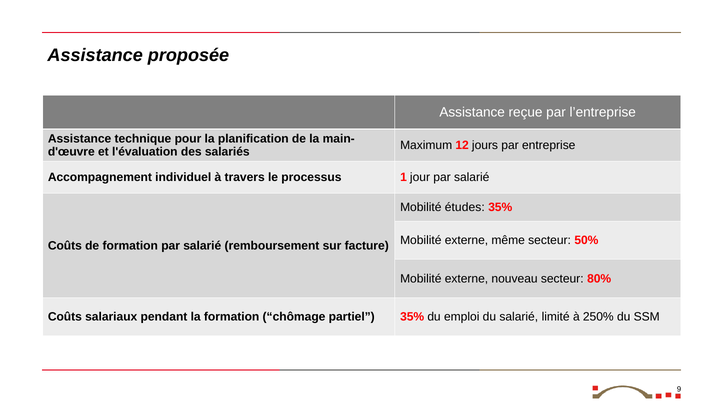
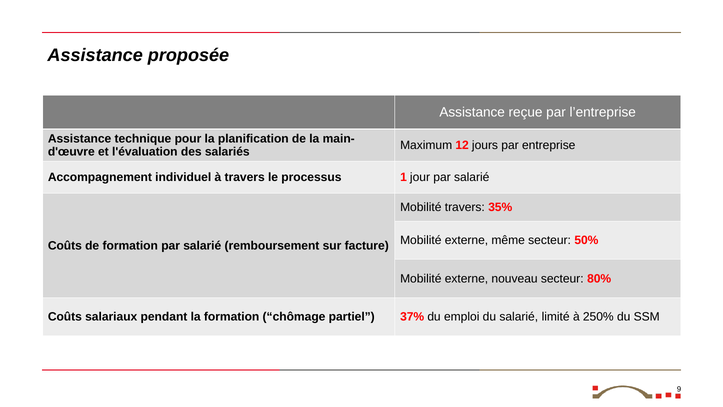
Mobilité études: études -> travers (465, 207)
partiel 35%: 35% -> 37% (412, 317)
